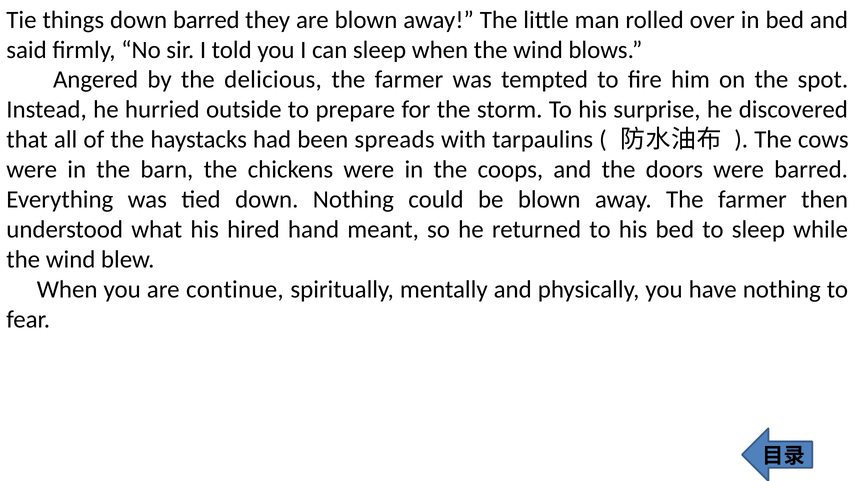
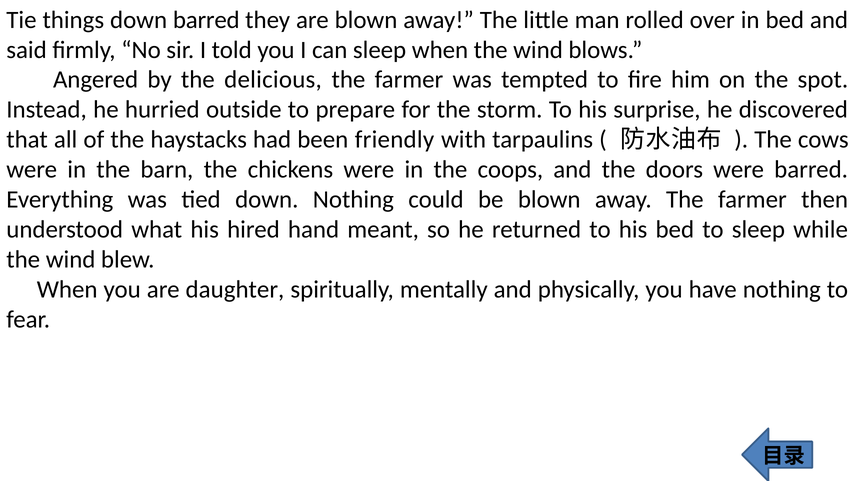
spreads: spreads -> friendly (395, 140)
continue: continue -> daughter (235, 289)
